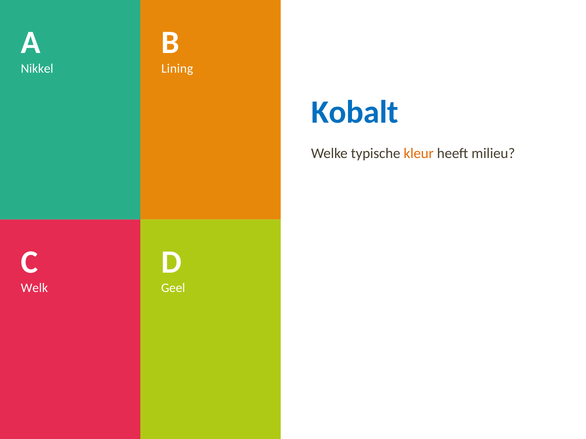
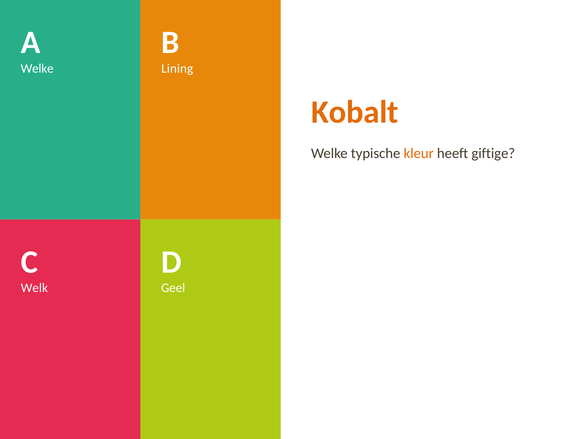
Nikkel: Nikkel -> Welke (37, 68)
Kobalt colour: blue -> orange (355, 112)
milieu: milieu -> giftige (493, 154)
